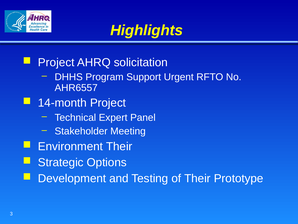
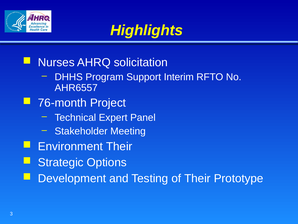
Project: Project -> Nurses (56, 62)
Urgent: Urgent -> Interim (179, 77)
14-month: 14-month -> 76-month (62, 103)
